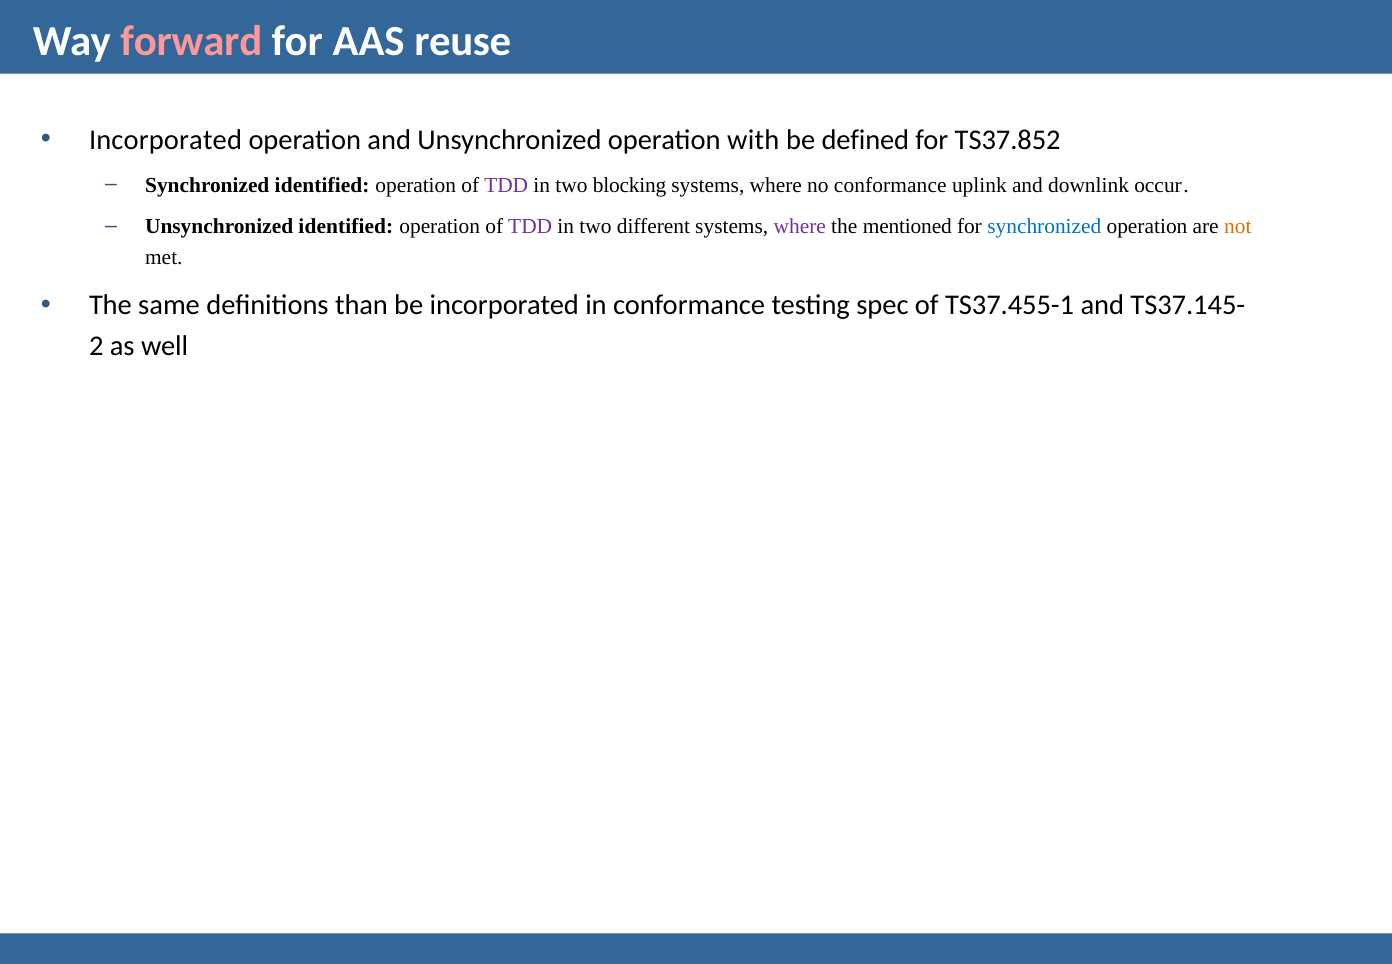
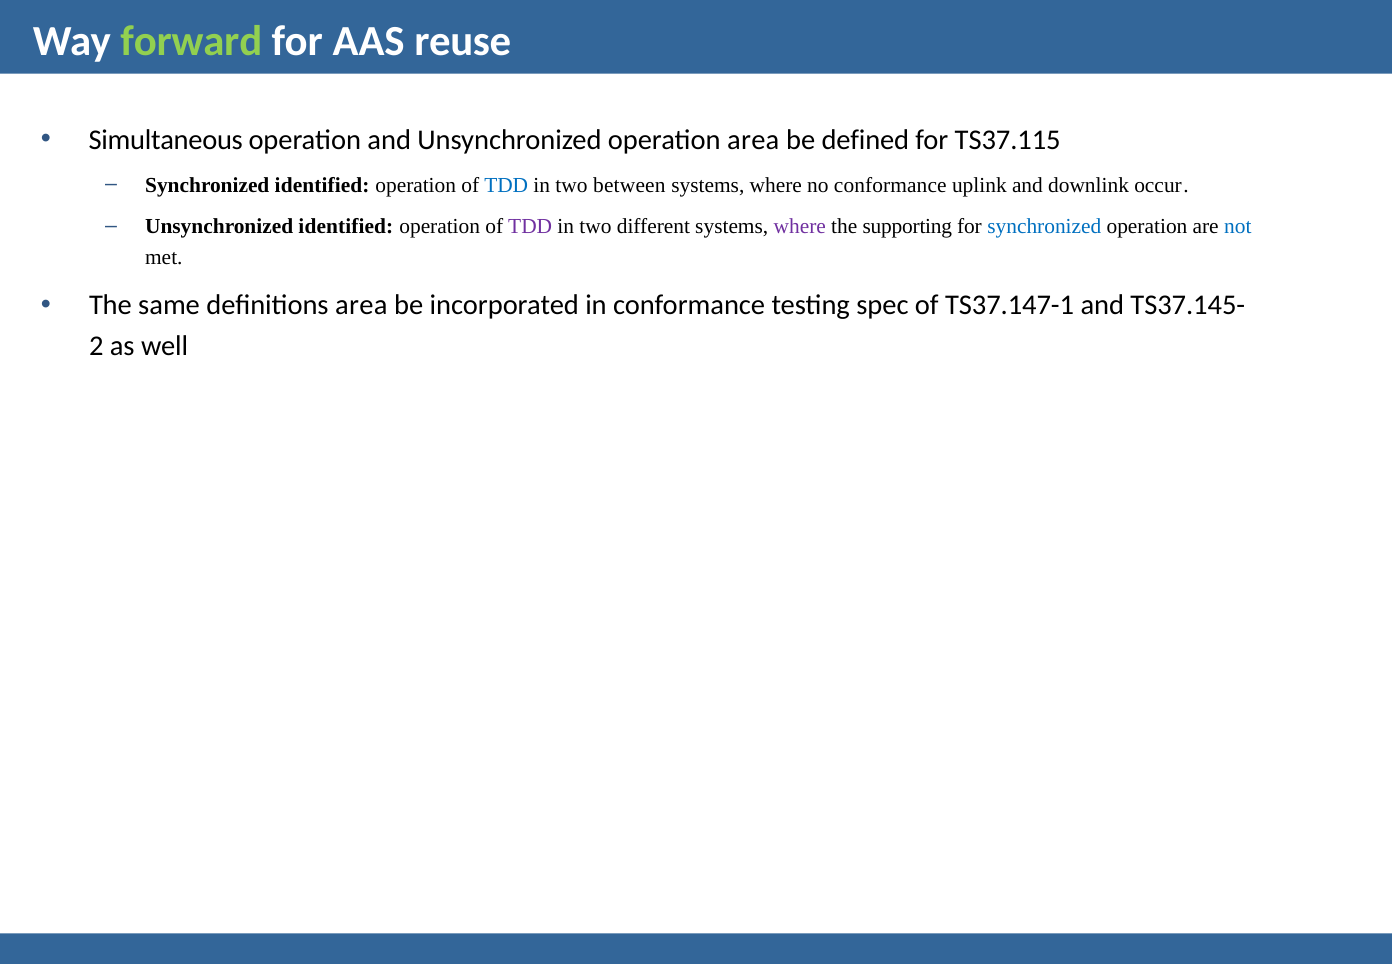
forward colour: pink -> light green (191, 41)
Incorporated: Incorporated -> Simultaneous (166, 140)
operation with: with -> area (753, 140)
TS37.852: TS37.852 -> TS37.115 (1008, 140)
TDD colour: purple -> blue (506, 185)
blocking: blocking -> between (629, 185)
mentioned: mentioned -> supporting (907, 227)
not colour: orange -> blue (1238, 227)
definitions than: than -> area (361, 305)
TS37.455-1: TS37.455-1 -> TS37.147-1 (1010, 305)
